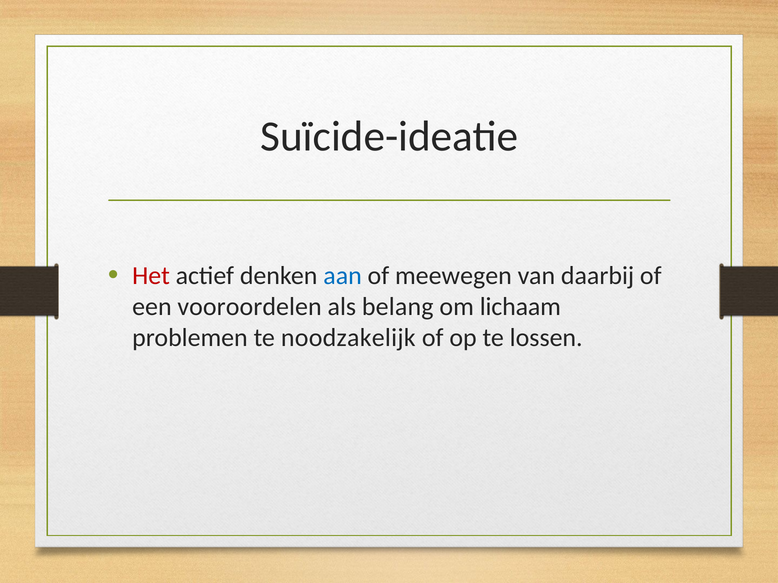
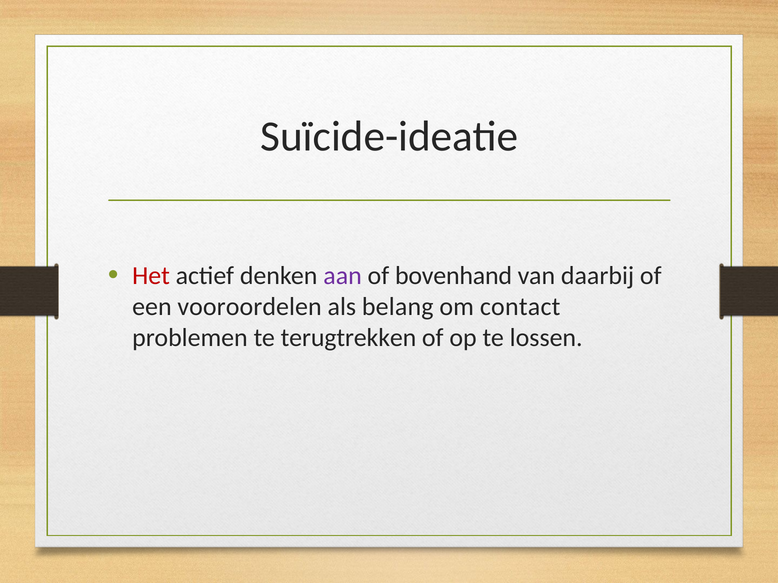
aan colour: blue -> purple (343, 276)
meewegen: meewegen -> bovenhand (454, 276)
lichaam: lichaam -> contact (520, 307)
noodzakelijk: noodzakelijk -> terugtrekken (348, 338)
